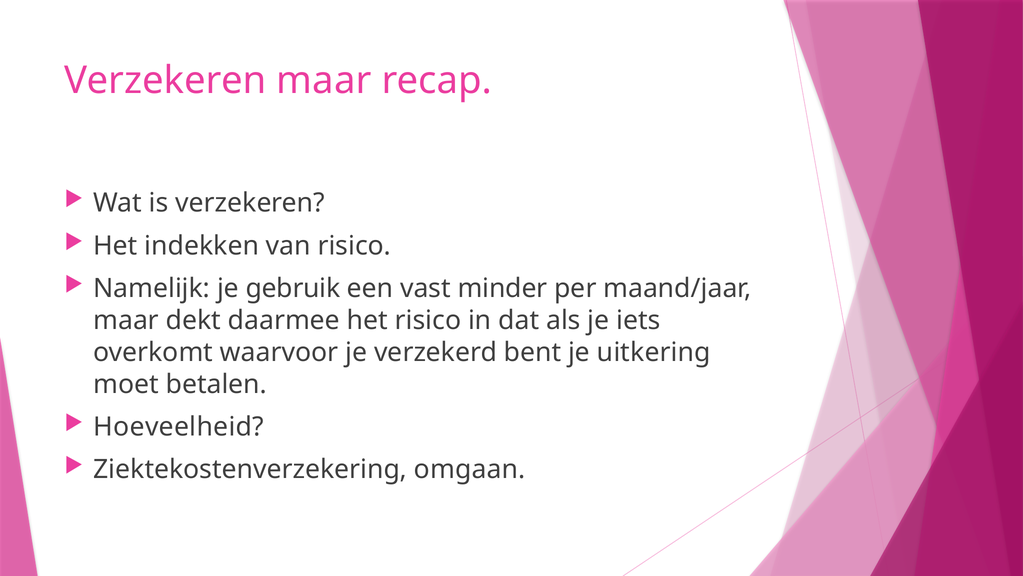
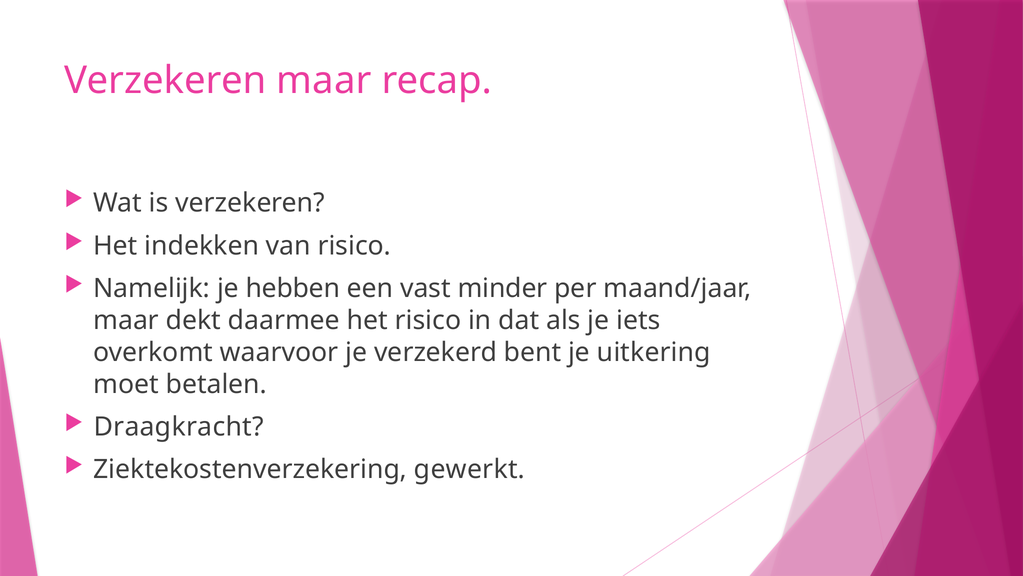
gebruik: gebruik -> hebben (293, 288)
Hoeveelheid: Hoeveelheid -> Draagkracht (179, 427)
omgaan: omgaan -> gewerkt (470, 469)
